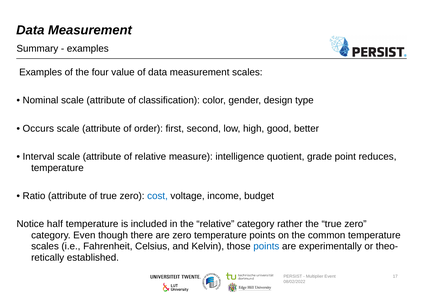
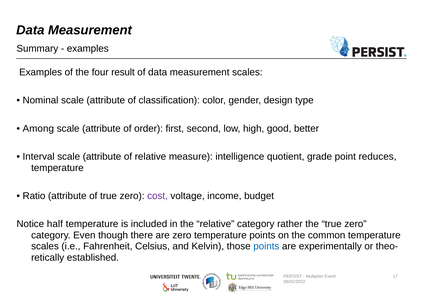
value: value -> result (123, 72)
Occurs: Occurs -> Among (38, 128)
cost colour: blue -> purple (158, 196)
